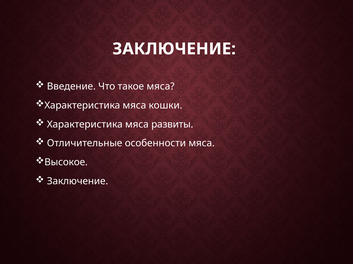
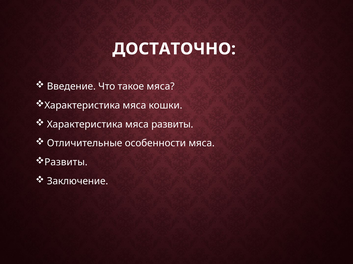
ЗАКЛЮЧЕНИЕ: ЗАКЛЮЧЕНИЕ -> ДОСТАТОЧНО (174, 49)
Высокое: Высокое -> Развиты (66, 163)
